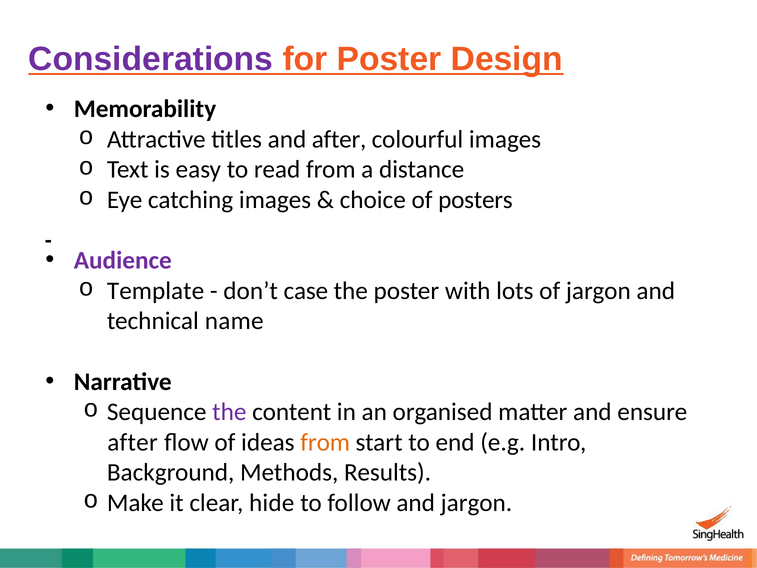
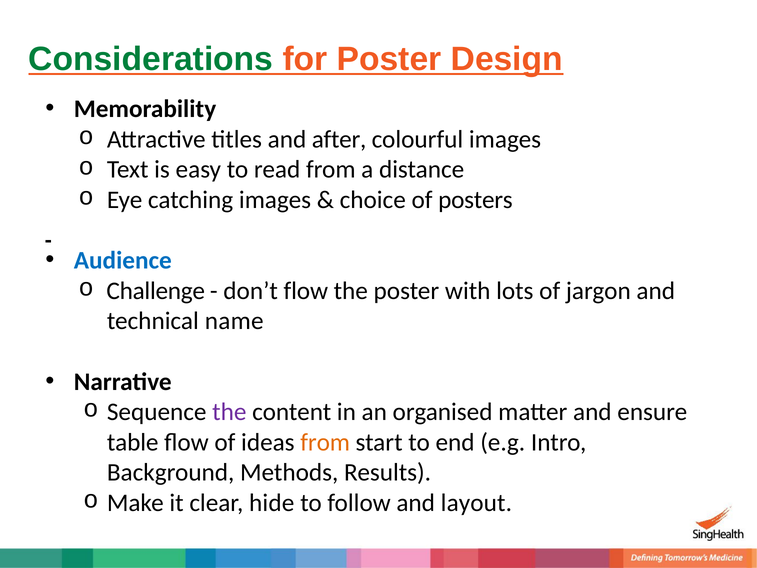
Considerations colour: purple -> green (151, 59)
Audience colour: purple -> blue (123, 260)
Template: Template -> Challenge (156, 291)
don’t case: case -> flow (306, 291)
after: after -> table (133, 442)
and jargon: jargon -> layout (476, 503)
